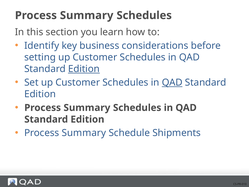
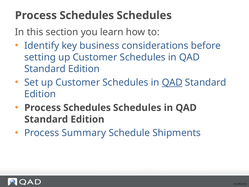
Summary: Summary -> Schedules (87, 15)
Edition underline: present -> none (84, 69)
Summary: Summary -> Schedules (87, 108)
